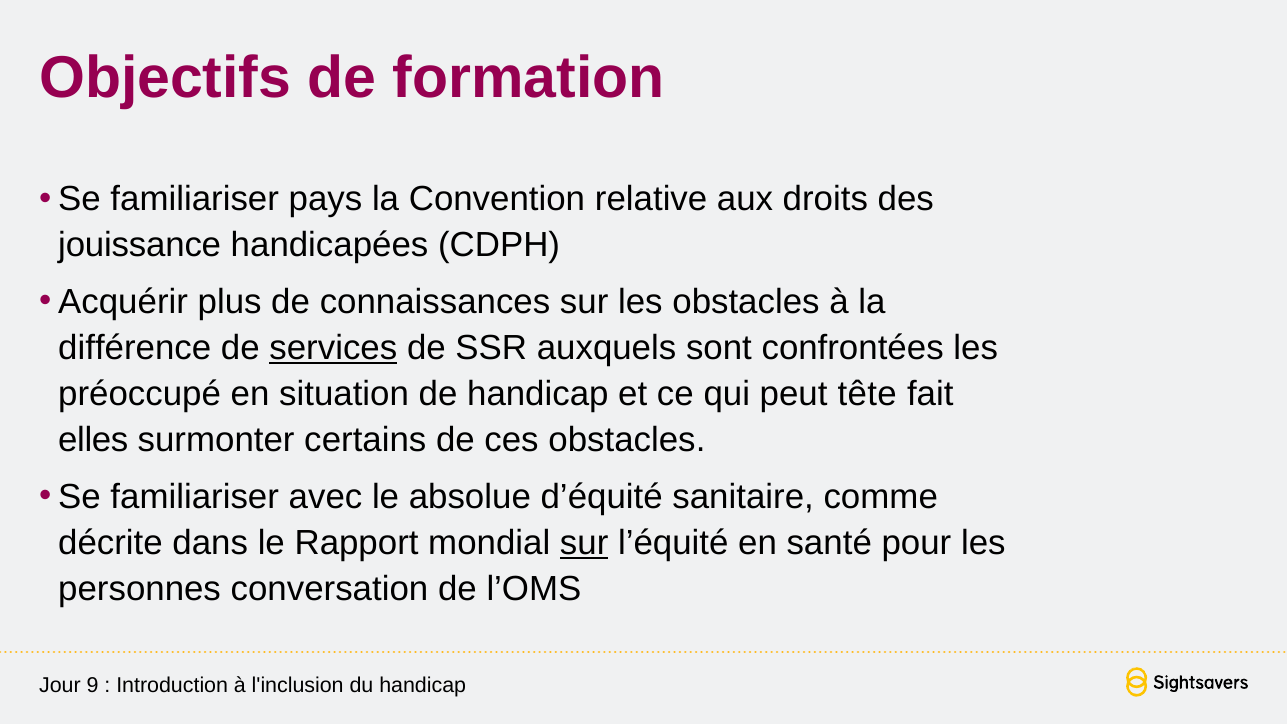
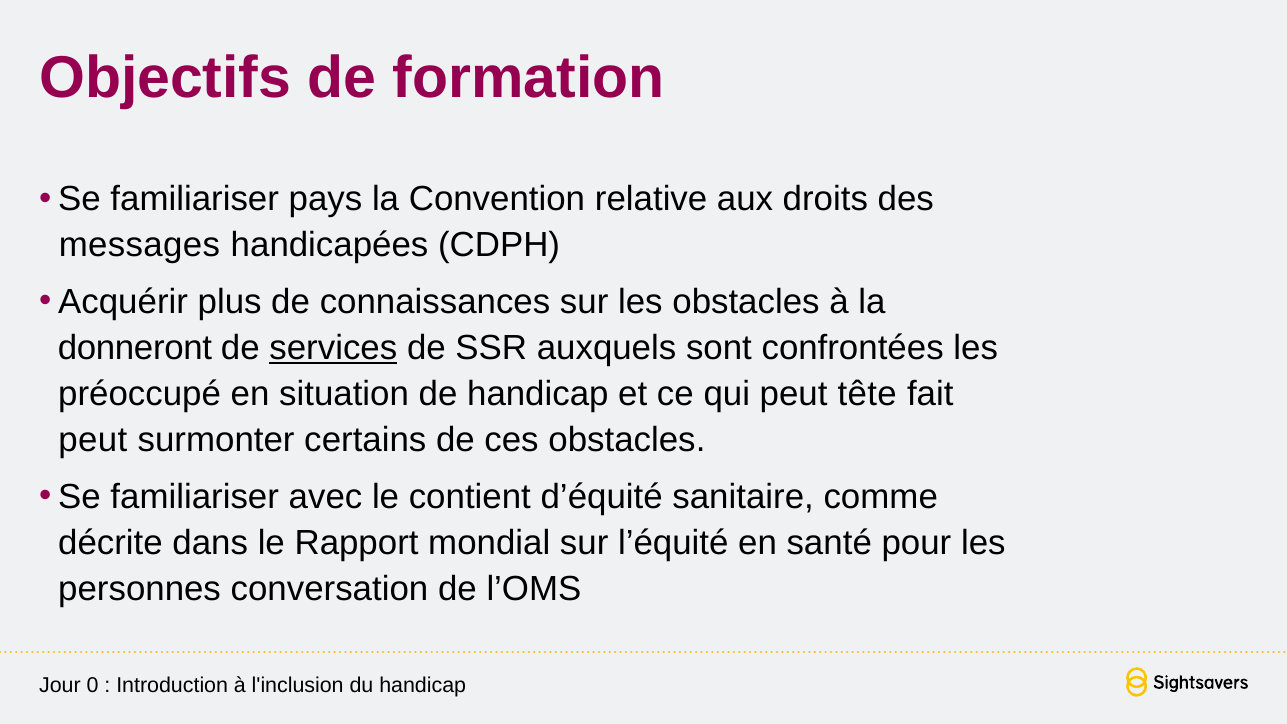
jouissance: jouissance -> messages (139, 245)
différence: différence -> donneront (135, 348)
elles: elles -> peut (93, 440)
absolue: absolue -> contient (470, 497)
sur underline: present -> none (584, 543)
9: 9 -> 0 (93, 685)
